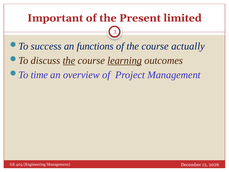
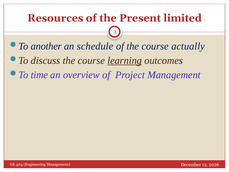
Important: Important -> Resources (55, 18)
success: success -> another (46, 46)
functions: functions -> schedule (95, 46)
the underline: present -> none (69, 60)
